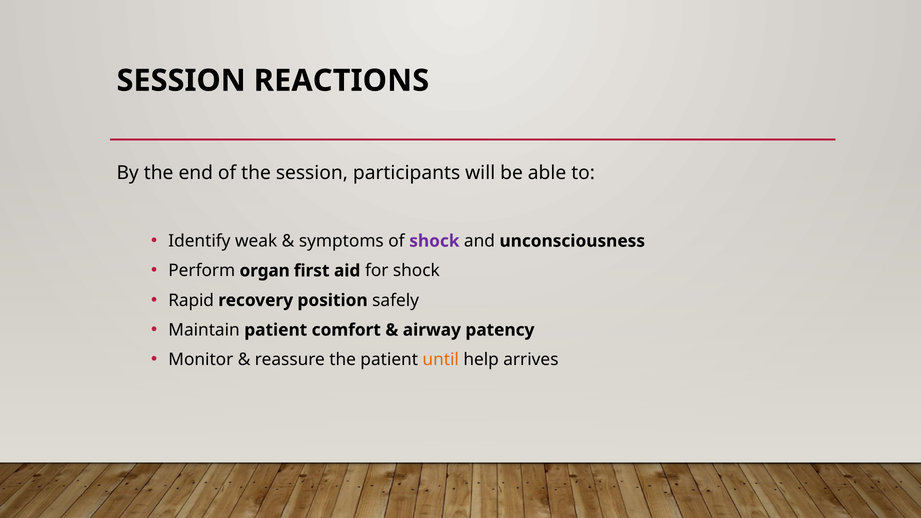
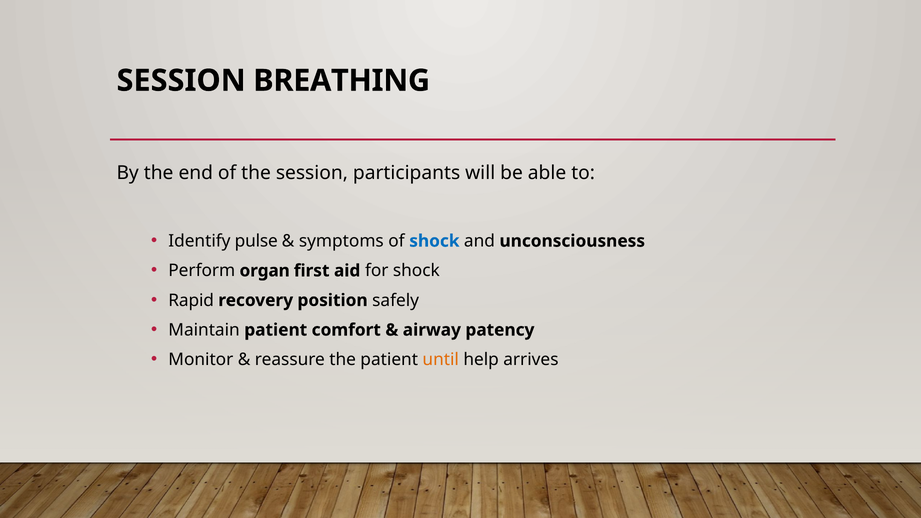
REACTIONS: REACTIONS -> BREATHING (342, 81)
weak: weak -> pulse (256, 241)
shock colour: purple -> blue (434, 241)
